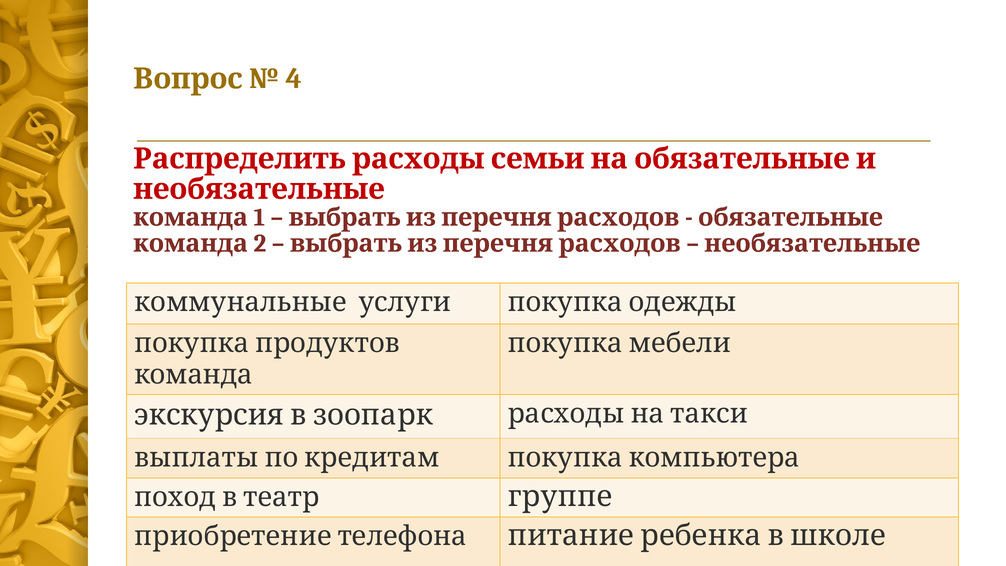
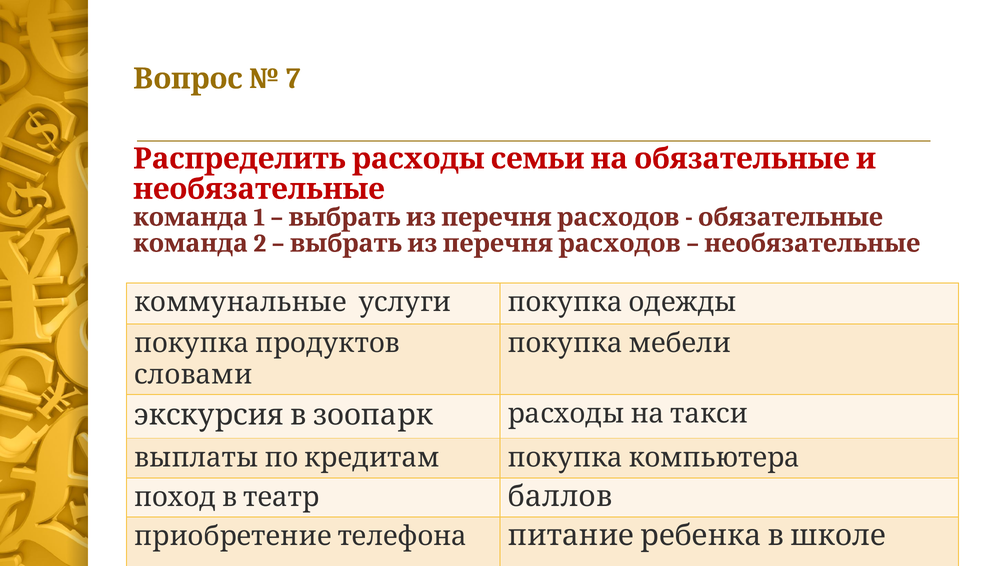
4: 4 -> 7 (294, 79)
команда: команда -> словами (193, 375)
группе: группе -> баллов (560, 497)
